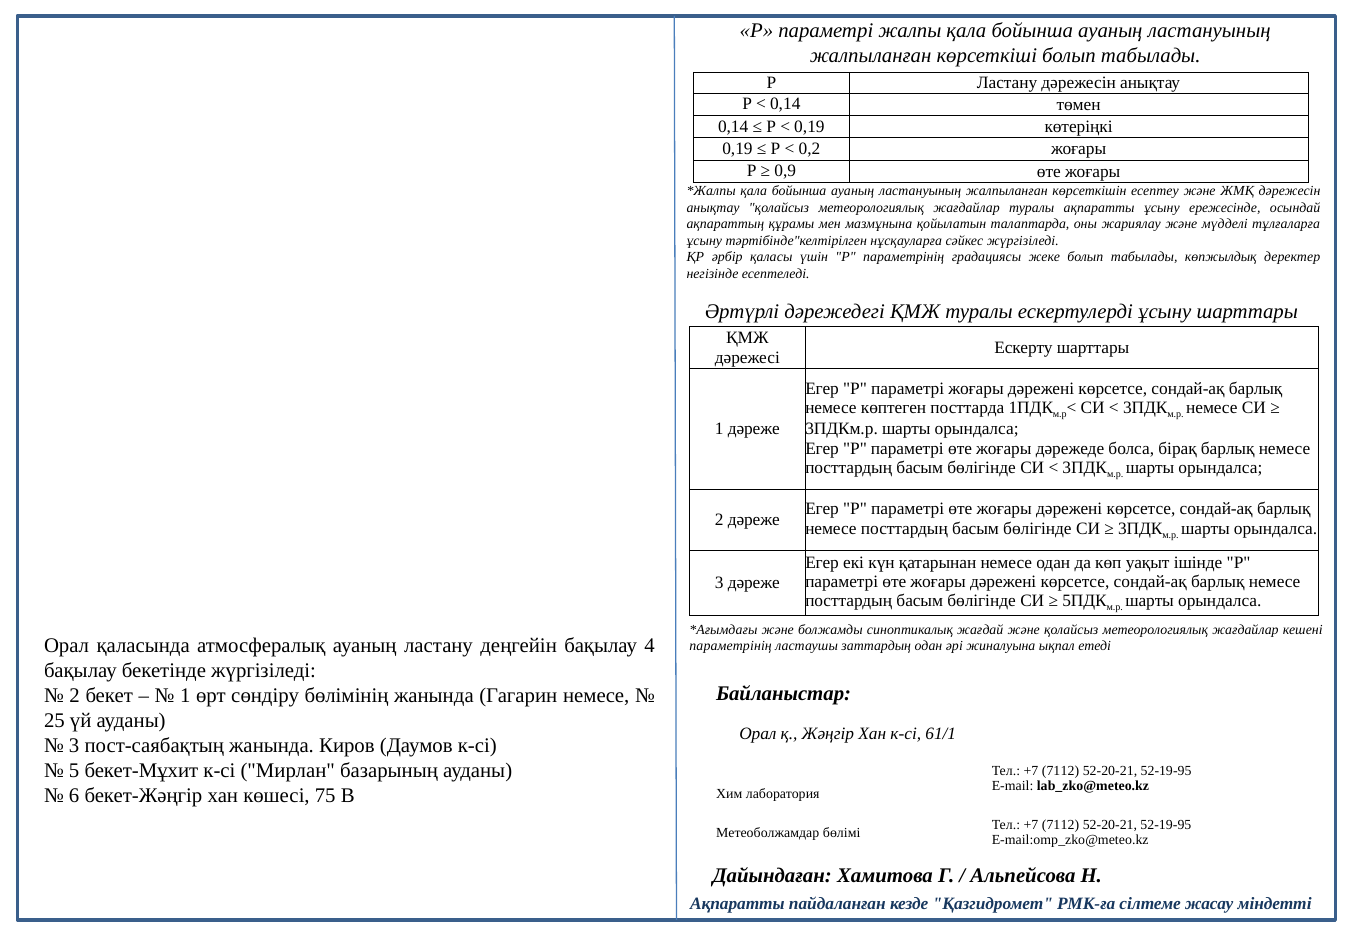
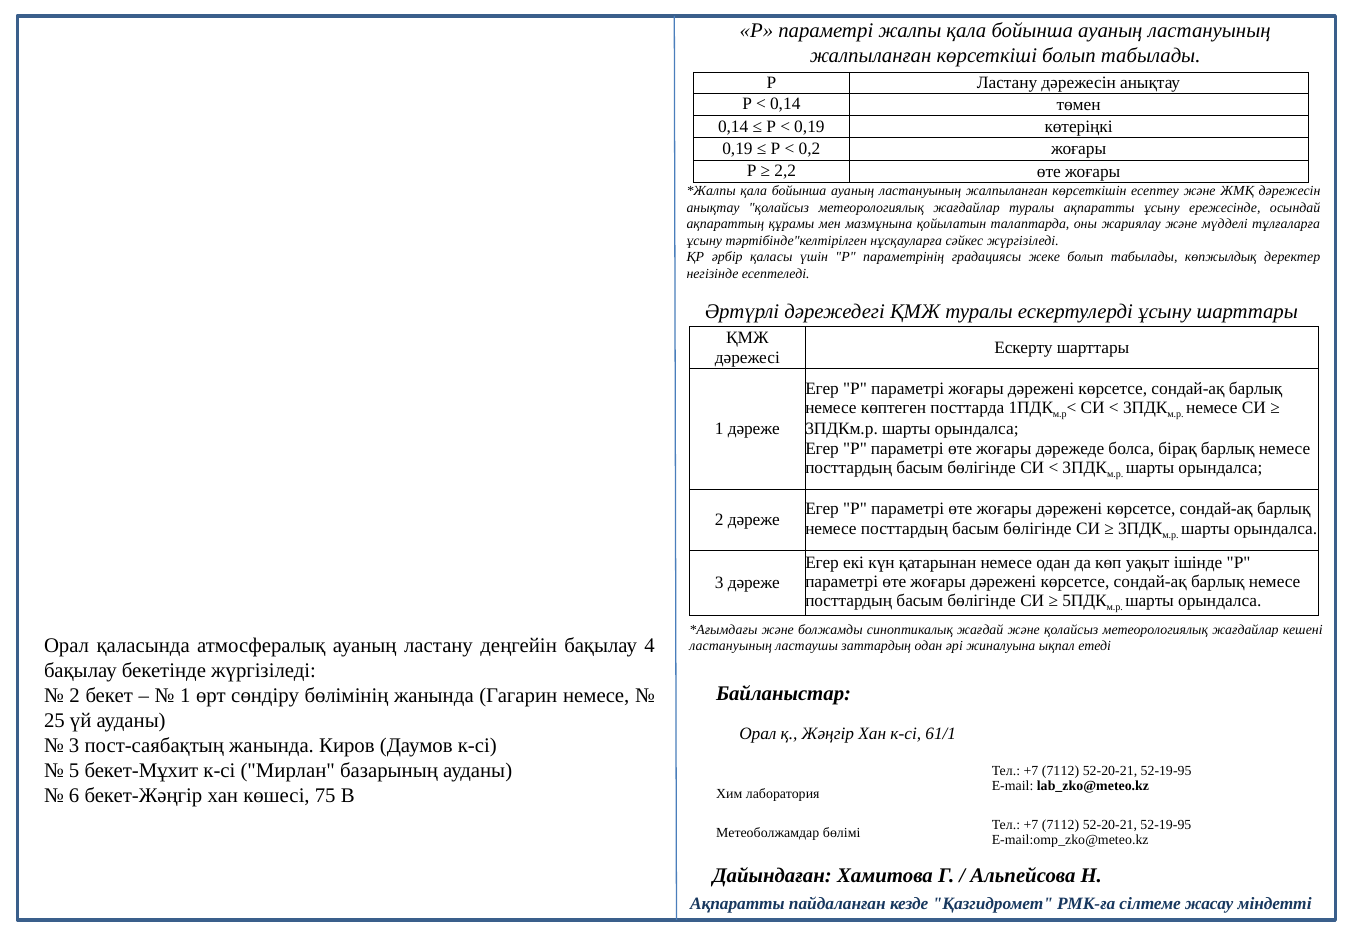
0,9: 0,9 -> 2,2 (785, 171)
параметрінің: параметрінің -> ластануының (731, 647)
